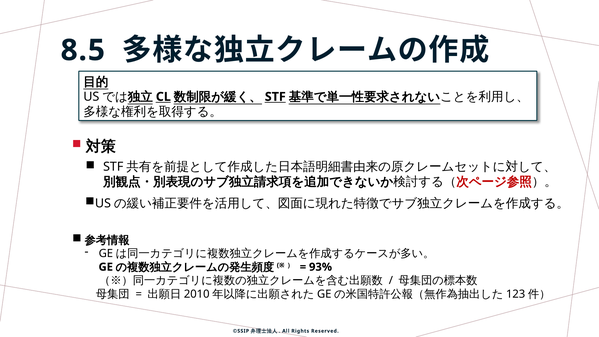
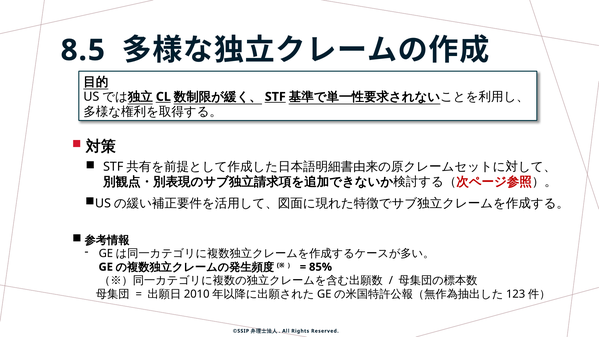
93%: 93% -> 85% (320, 267)
